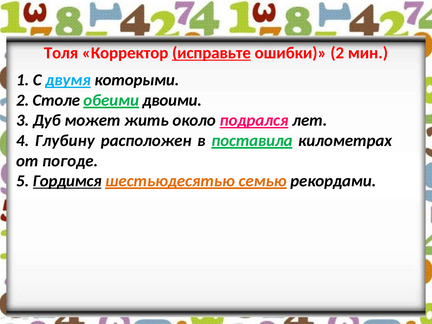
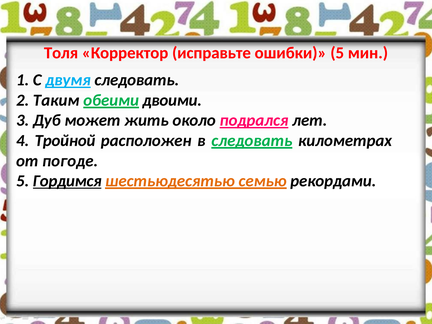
исправьте underline: present -> none (211, 53)
ошибки 2: 2 -> 5 (337, 53)
двумя которыми: которыми -> следовать (137, 80)
Столе: Столе -> Таким (56, 100)
Глубину: Глубину -> Тройной (65, 141)
в поставила: поставила -> следовать (252, 141)
